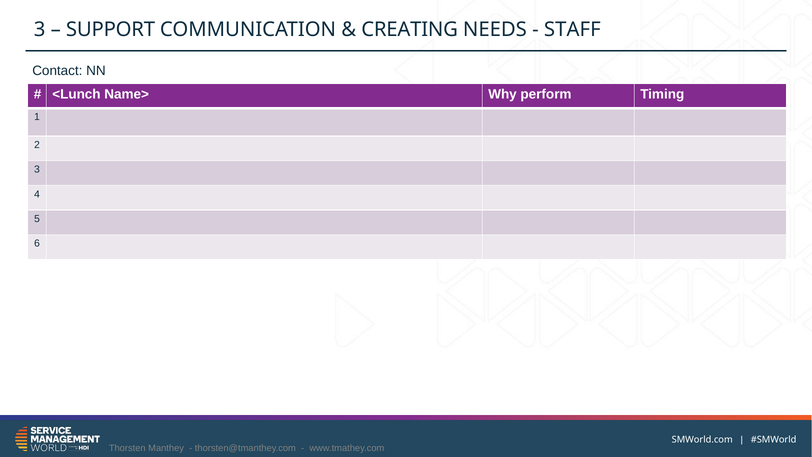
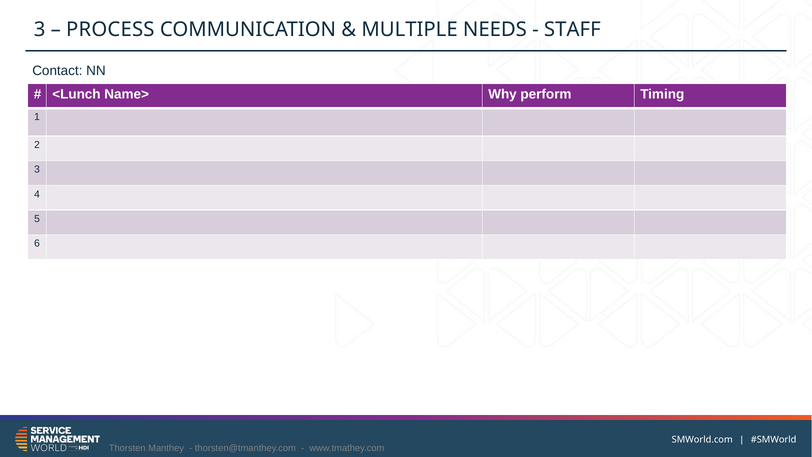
SUPPORT: SUPPORT -> PROCESS (110, 30)
CREATING: CREATING -> MULTIPLE (410, 30)
